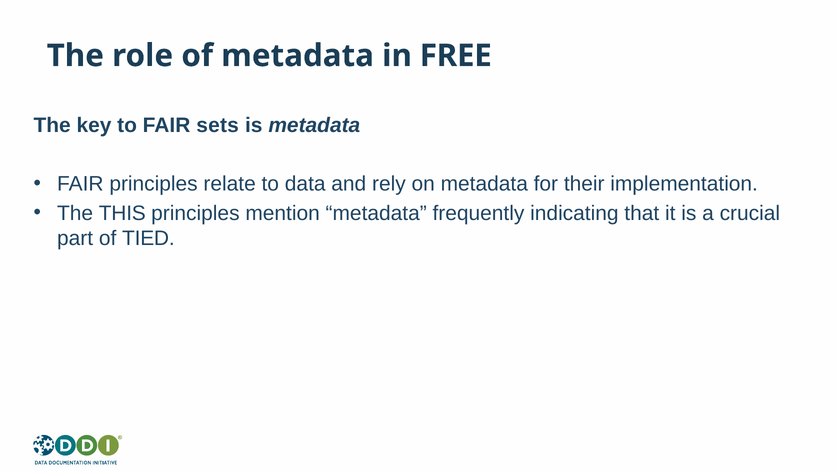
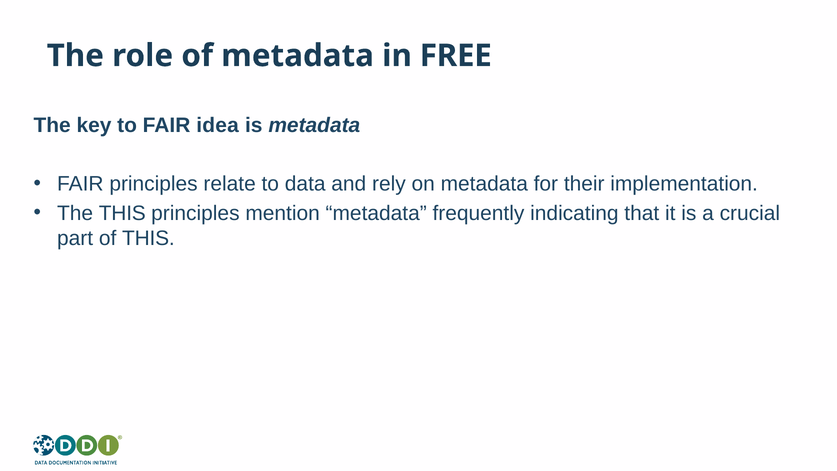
sets: sets -> idea (218, 125)
of TIED: TIED -> THIS (148, 238)
